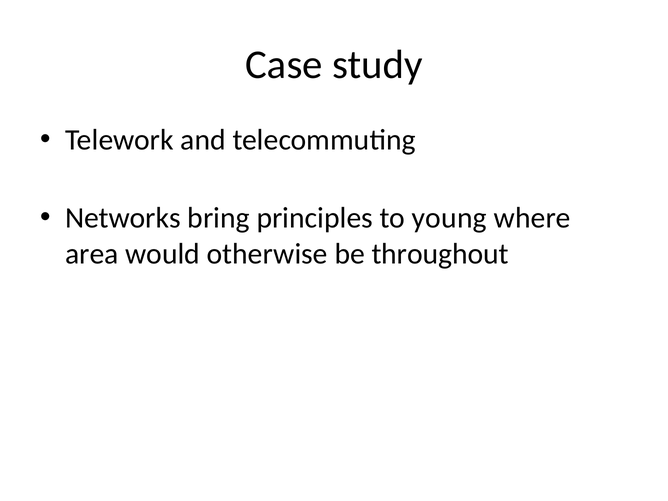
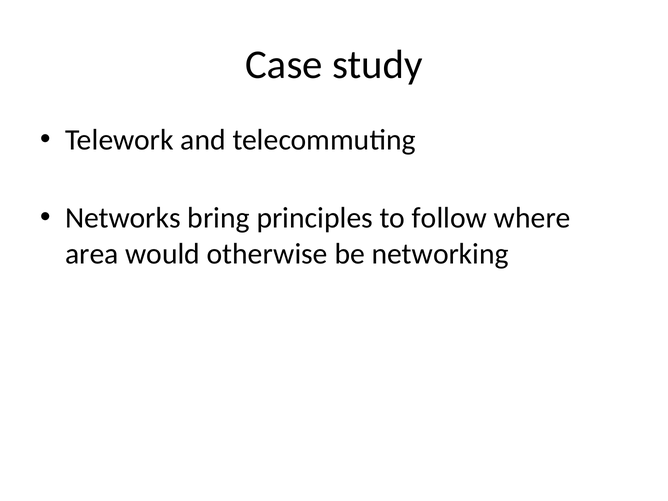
young: young -> follow (449, 218)
throughout: throughout -> networking (440, 254)
